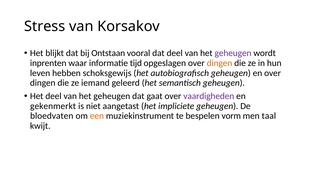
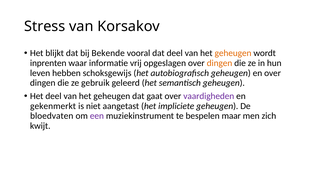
Ontstaan: Ontstaan -> Bekende (108, 53)
geheugen colour: purple -> orange (233, 53)
tijd: tijd -> vrij (136, 63)
iemand: iemand -> gebruik (95, 83)
een colour: orange -> purple (97, 116)
vorm: vorm -> maar (231, 116)
taal: taal -> zich (269, 116)
